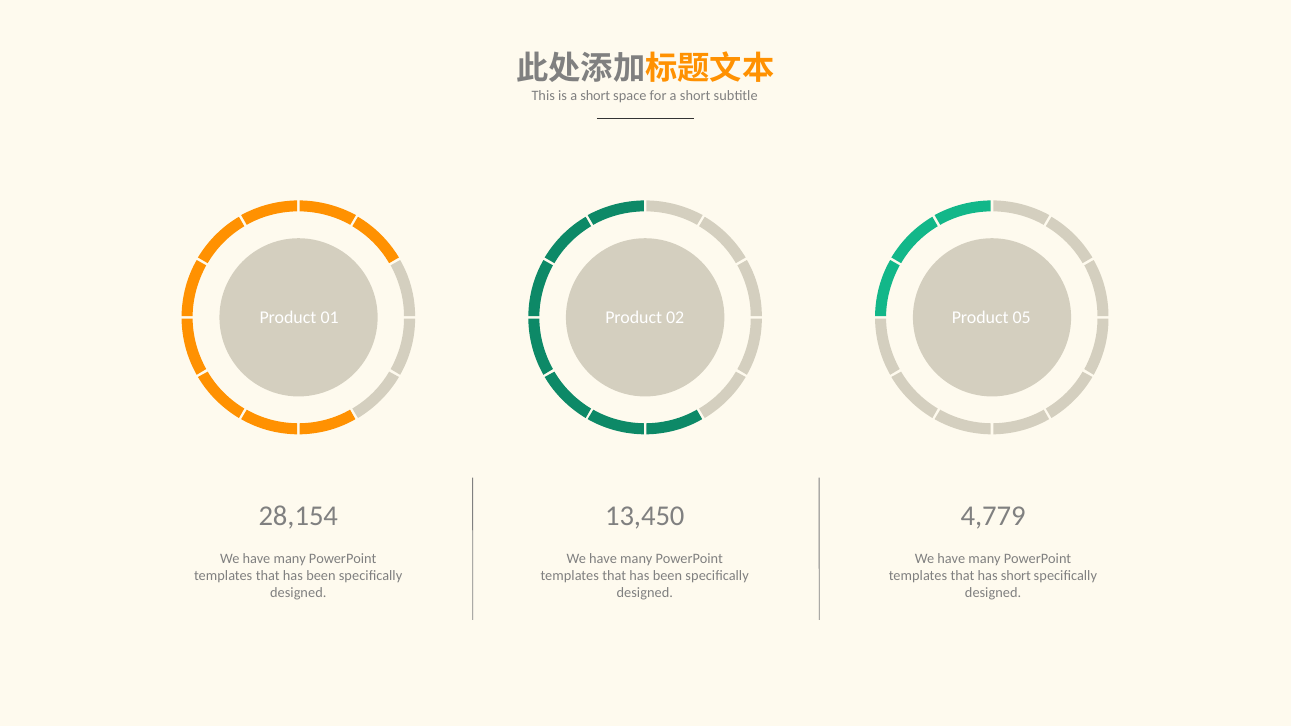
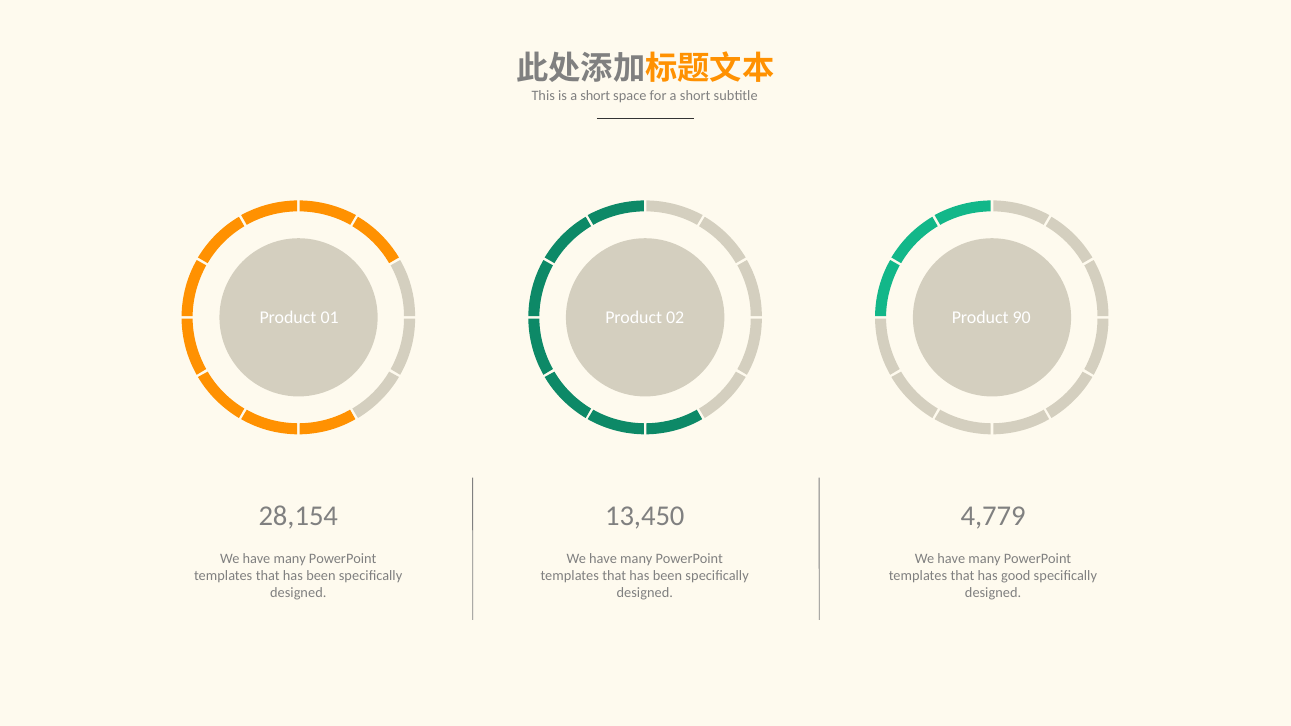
05: 05 -> 90 (1022, 318)
has short: short -> good (1016, 576)
